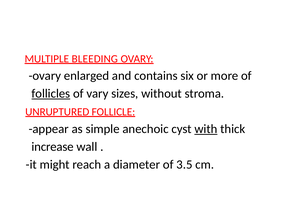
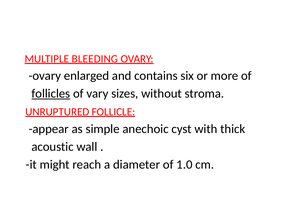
with underline: present -> none (206, 129)
increase: increase -> acoustic (53, 147)
3.5: 3.5 -> 1.0 (184, 165)
